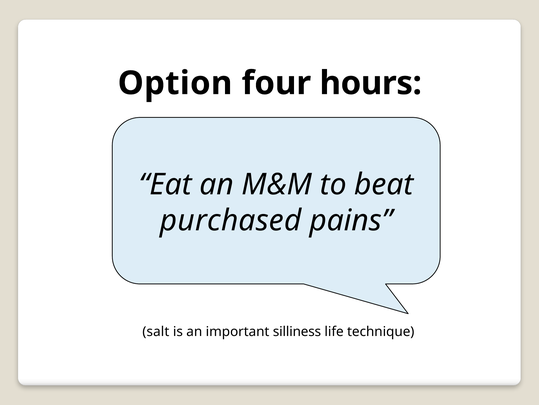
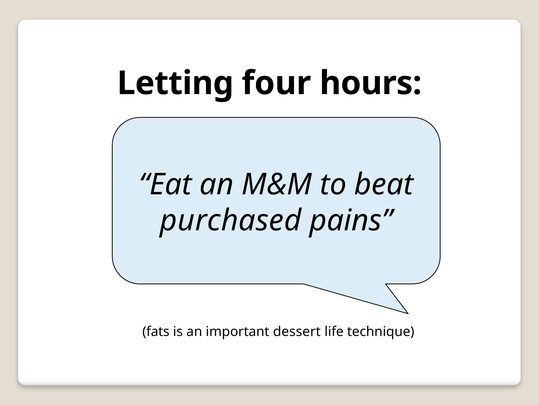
Option: Option -> Letting (175, 83)
salt: salt -> fats (156, 331)
silliness: silliness -> dessert (297, 331)
